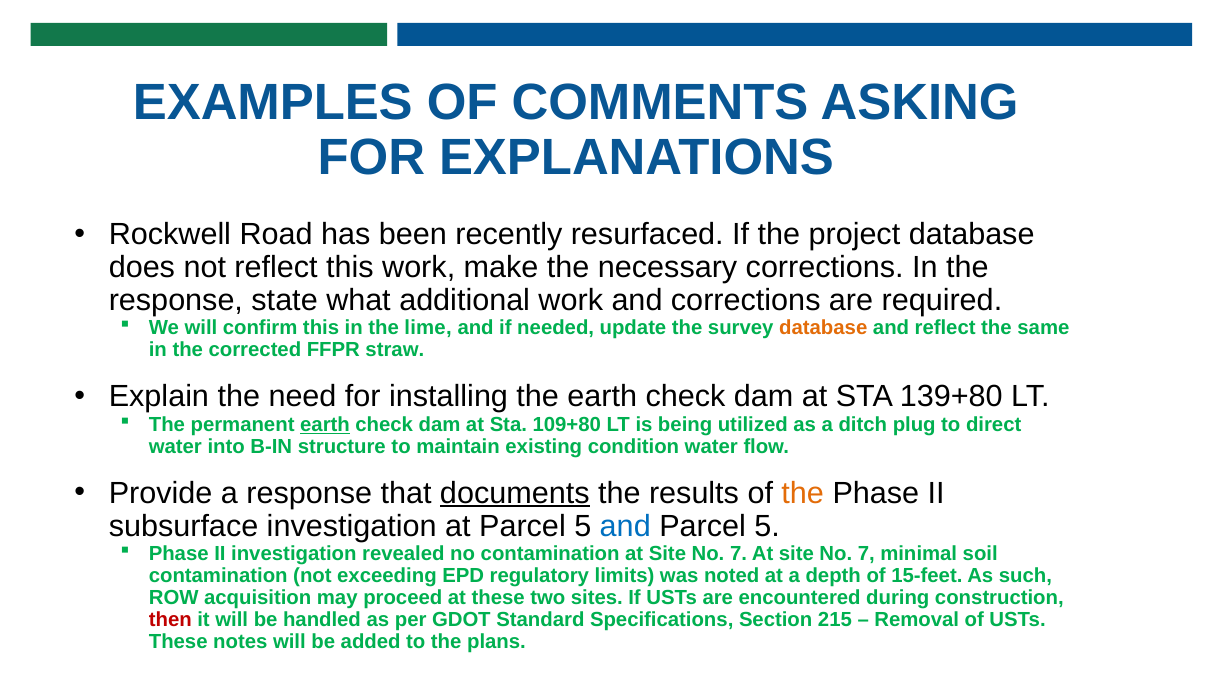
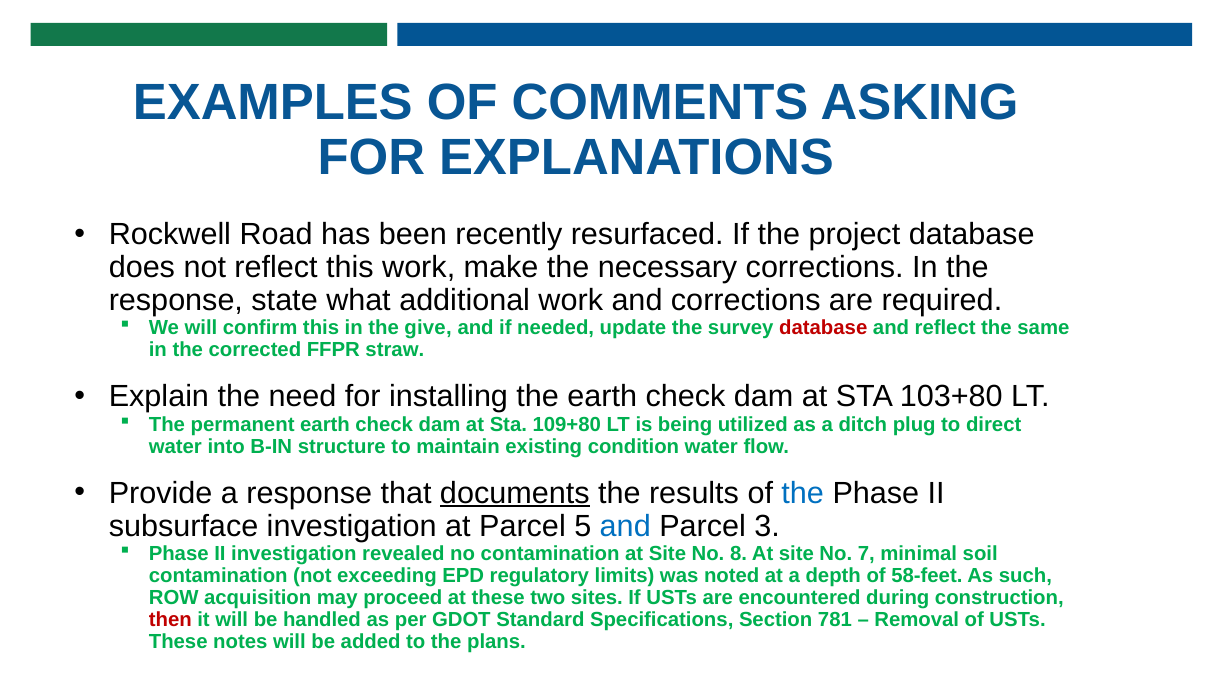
lime: lime -> give (428, 328)
database colour: orange -> red (823, 328)
139+80: 139+80 -> 103+80 (951, 397)
earth underline: present -> none (325, 424)
the colour: orange -> blue (803, 493)
5: 5 -> 3 (767, 526)
7: 7 -> 8 (738, 554)
15-feet: 15-feet -> 58-feet (927, 576)
215: 215 -> 781 (835, 620)
